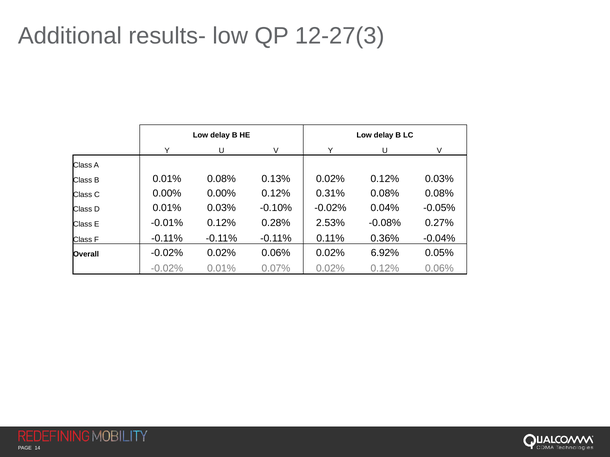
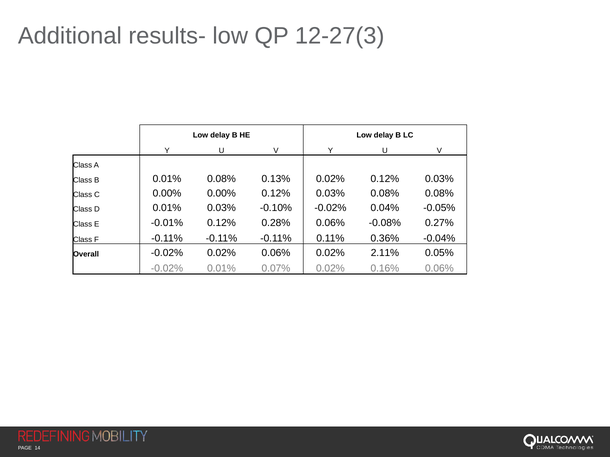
0.00% 0.12% 0.31%: 0.31% -> 0.03% (330, 194)
0.28% 2.53%: 2.53% -> 0.06% (330, 223)
6.92%: 6.92% -> 2.11% (385, 253)
0.07% 0.02% 0.12%: 0.12% -> 0.16% (385, 269)
